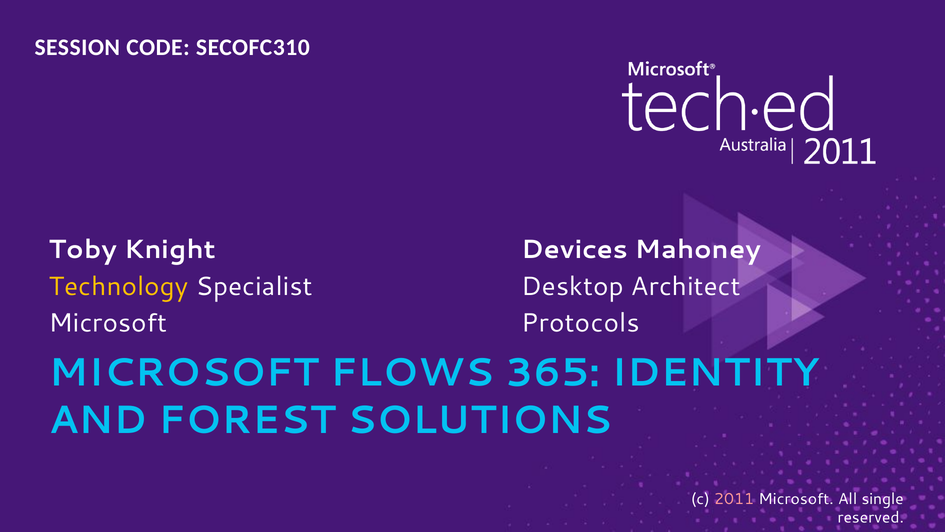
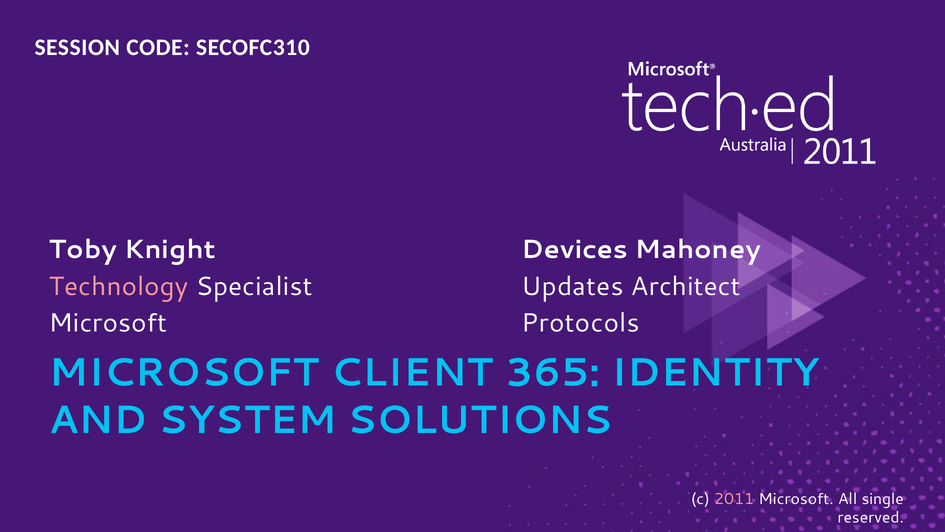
Technology colour: yellow -> pink (119, 286)
Desktop: Desktop -> Updates (573, 286)
FLOWS: FLOWS -> CLIENT (412, 373)
FOREST: FOREST -> SYSTEM (247, 420)
